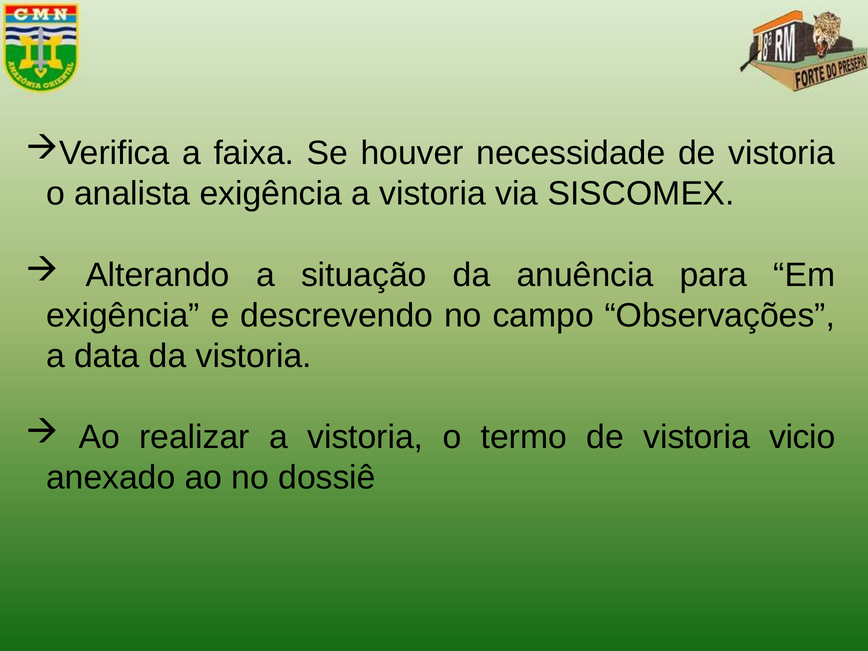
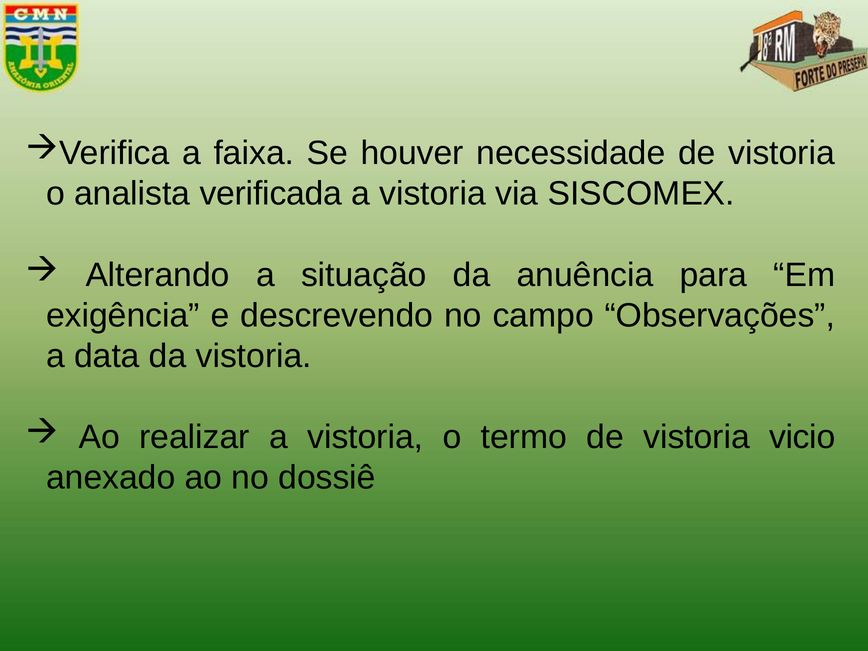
analista exigência: exigência -> verificada (271, 194)
